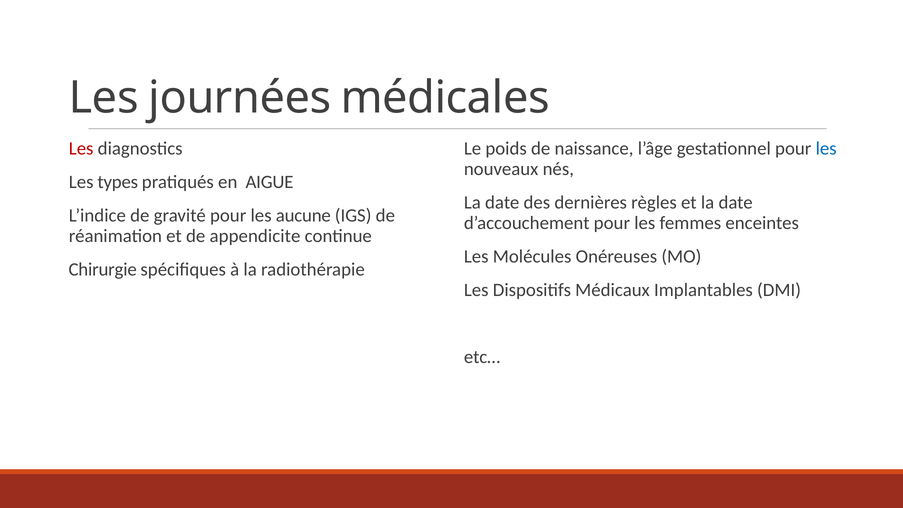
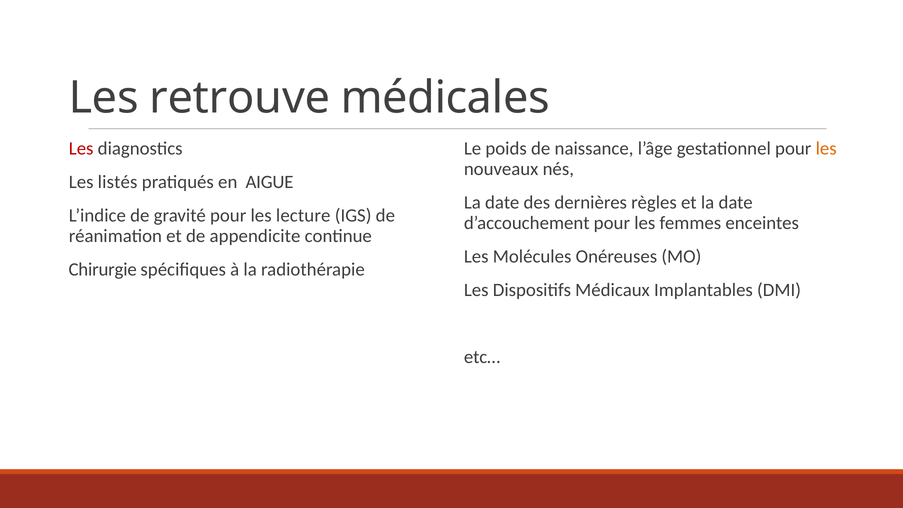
journées: journées -> retrouve (240, 98)
les colour: blue -> orange (826, 149)
types: types -> listés (118, 182)
aucune: aucune -> lecture (303, 216)
